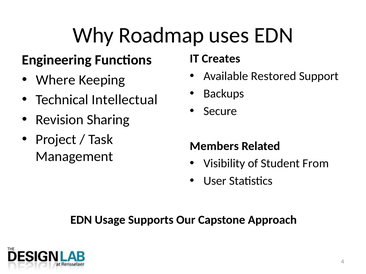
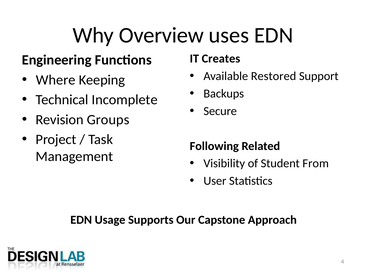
Roadmap: Roadmap -> Overview (161, 35)
Intellectual: Intellectual -> Incomplete (125, 100)
Sharing: Sharing -> Groups (108, 120)
Members: Members -> Following (214, 146)
